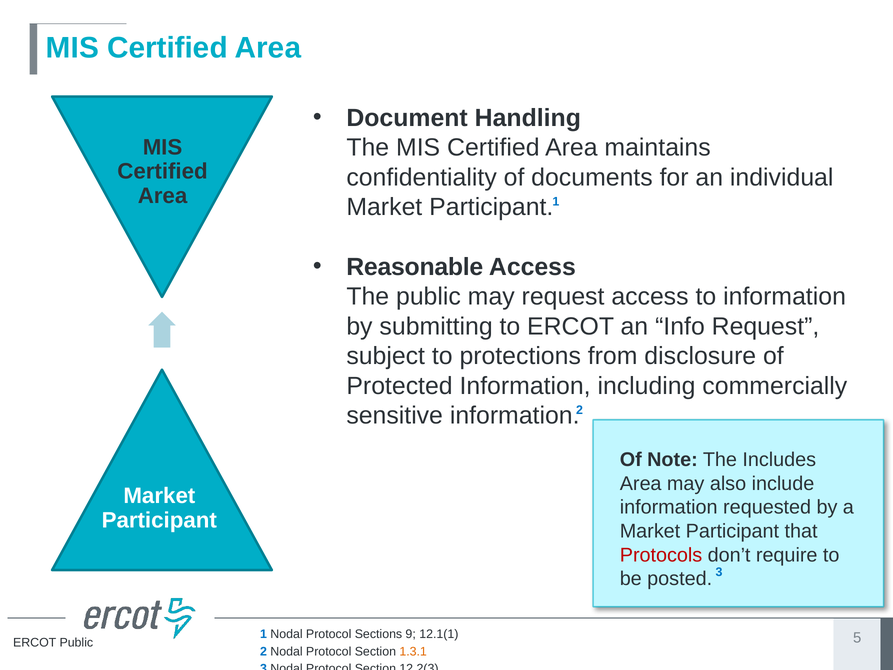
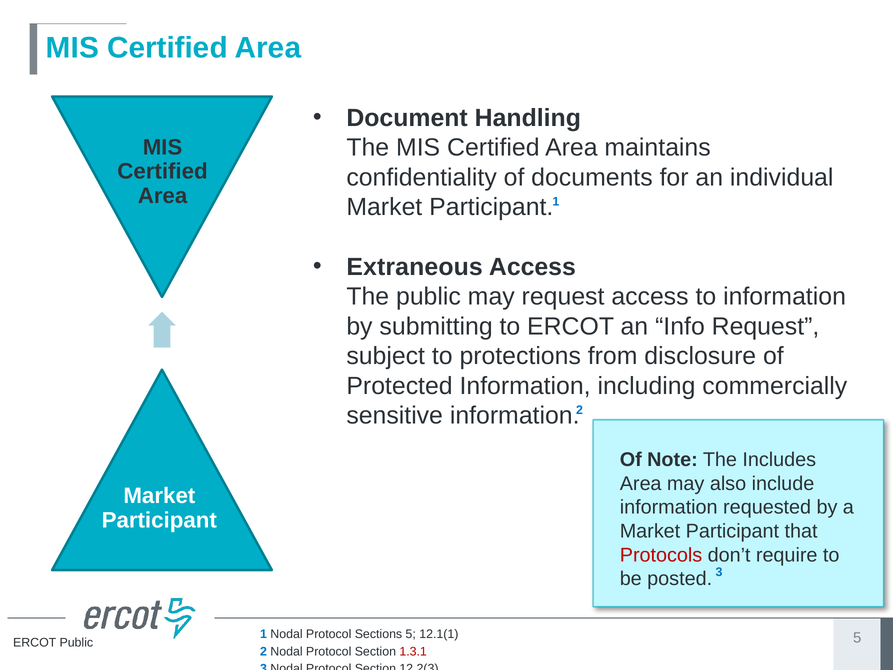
Reasonable: Reasonable -> Extraneous (415, 267)
Sections 9: 9 -> 5 (411, 634)
1.3.1 colour: orange -> red (413, 651)
